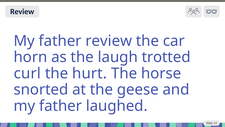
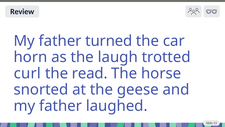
father review: review -> turned (109, 41)
hurt: hurt -> read (90, 73)
